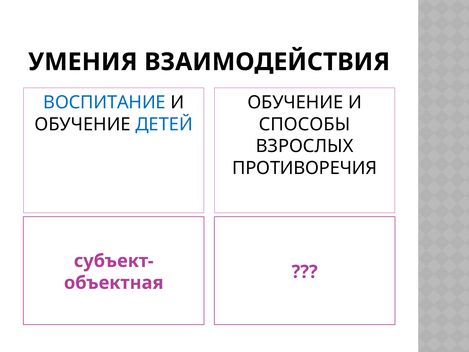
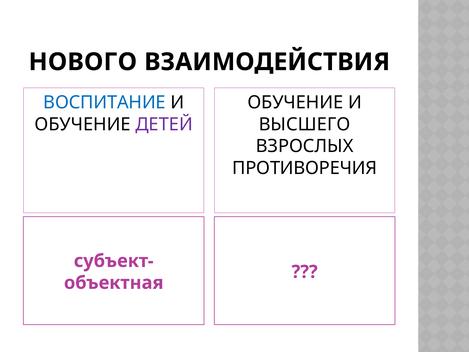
УМЕНИЯ: УМЕНИЯ -> НОВОГО (83, 62)
ДЕТЕЙ colour: blue -> purple (164, 124)
СПОСОБЫ: СПОСОБЫ -> ВЫСШЕГО (305, 124)
